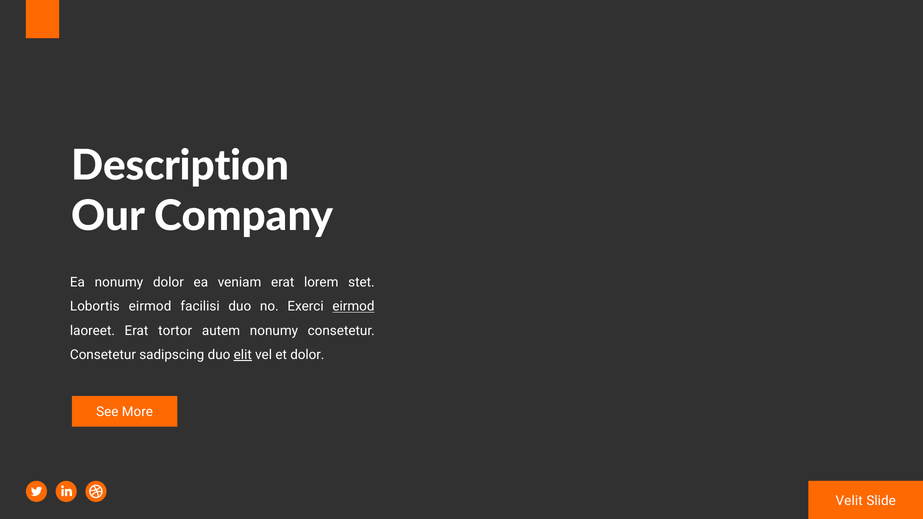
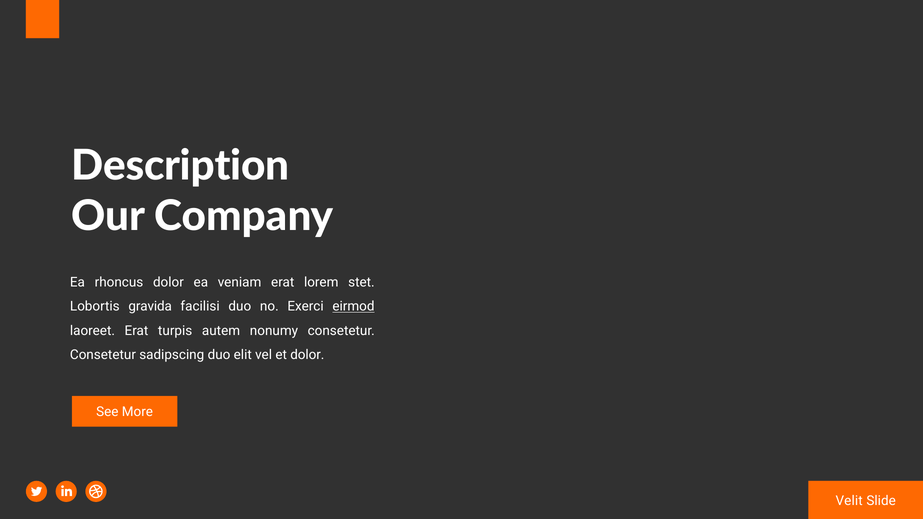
Ea nonumy: nonumy -> rhoncus (119, 282)
Lobortis eirmod: eirmod -> gravida (150, 306)
tortor: tortor -> turpis (175, 331)
elit underline: present -> none (243, 355)
